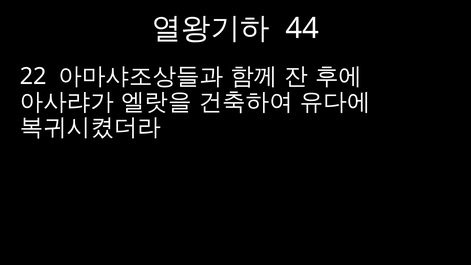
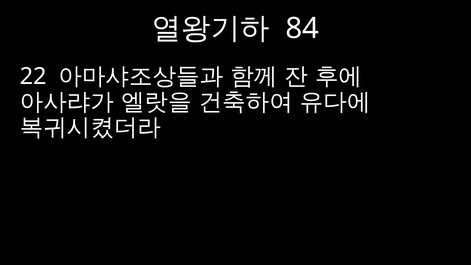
44: 44 -> 84 (302, 28)
